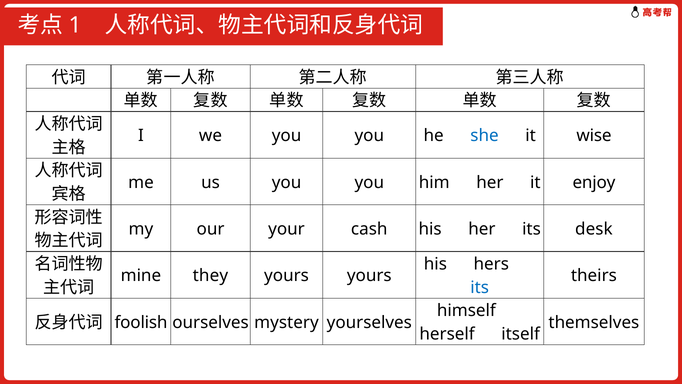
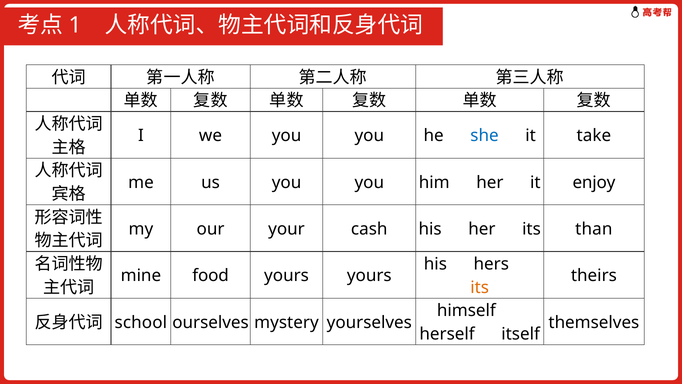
wise: wise -> take (594, 136)
desk: desk -> than (594, 229)
they: they -> food (211, 276)
its colour: blue -> orange (480, 287)
foolish: foolish -> school (141, 322)
